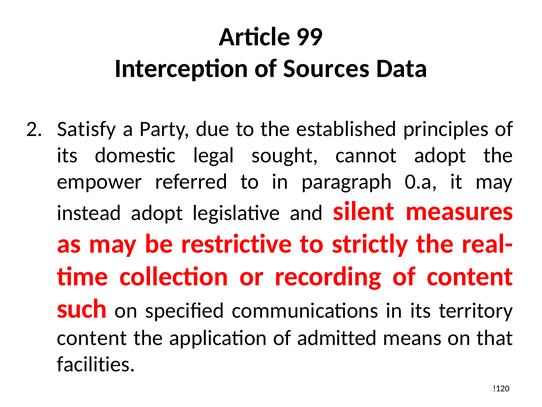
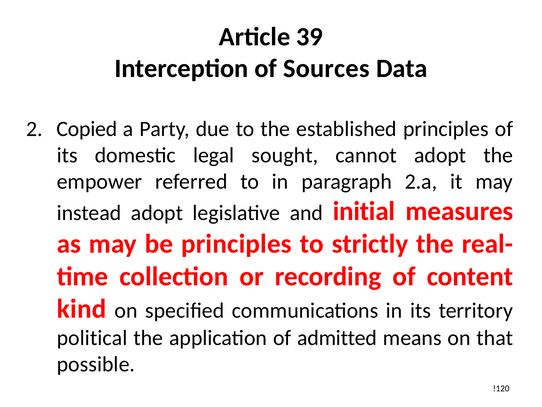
99: 99 -> 39 (310, 37)
Satisfy: Satisfy -> Copied (87, 129)
0.a: 0.a -> 2.a (421, 181)
silent: silent -> initial (364, 211)
be restrictive: restrictive -> principles (236, 244)
such: such -> kind (82, 309)
content: content -> political (92, 338)
facilities: facilities -> possible (96, 364)
